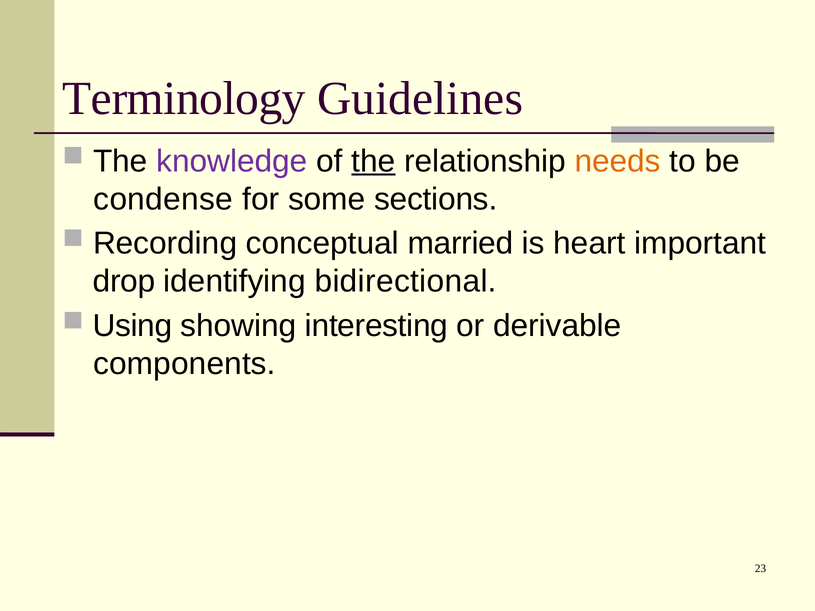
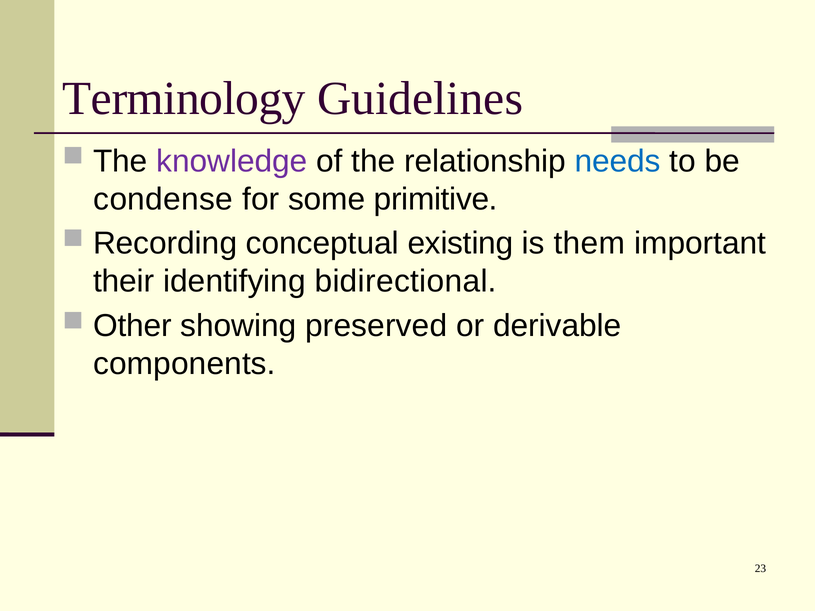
the underline: present -> none (373, 161)
needs colour: orange -> blue (618, 161)
sections: sections -> primitive (436, 199)
married: married -> existing (460, 244)
heart: heart -> them (589, 244)
drop: drop -> their (124, 282)
Using: Using -> Other (132, 326)
interesting: interesting -> preserved (376, 326)
